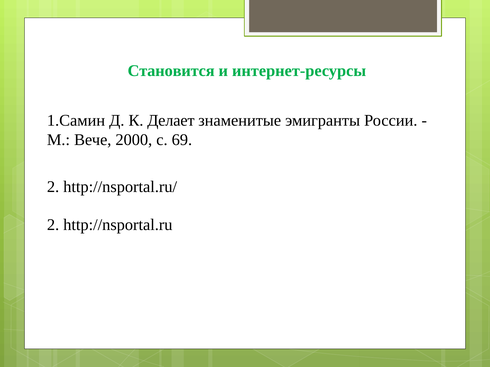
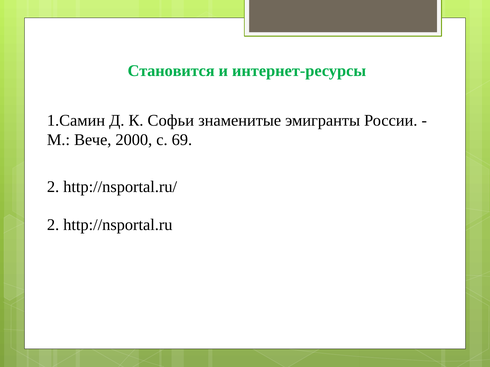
Делает: Делает -> Софьи (171, 121)
